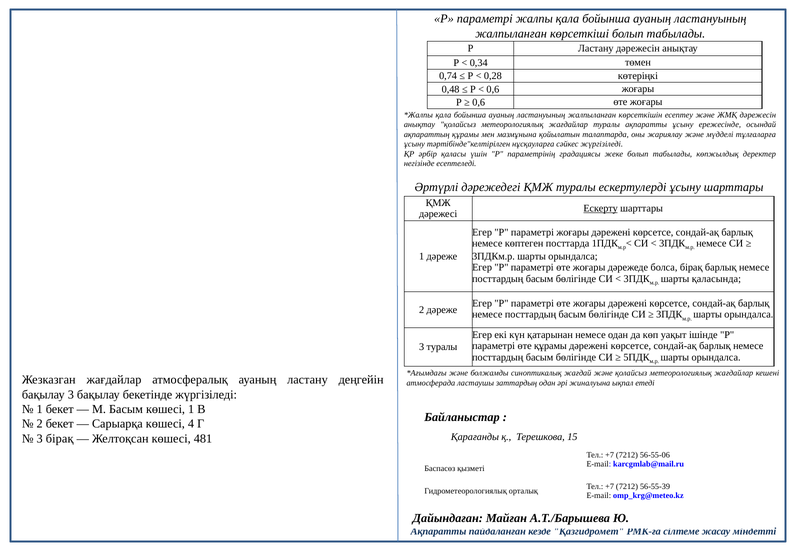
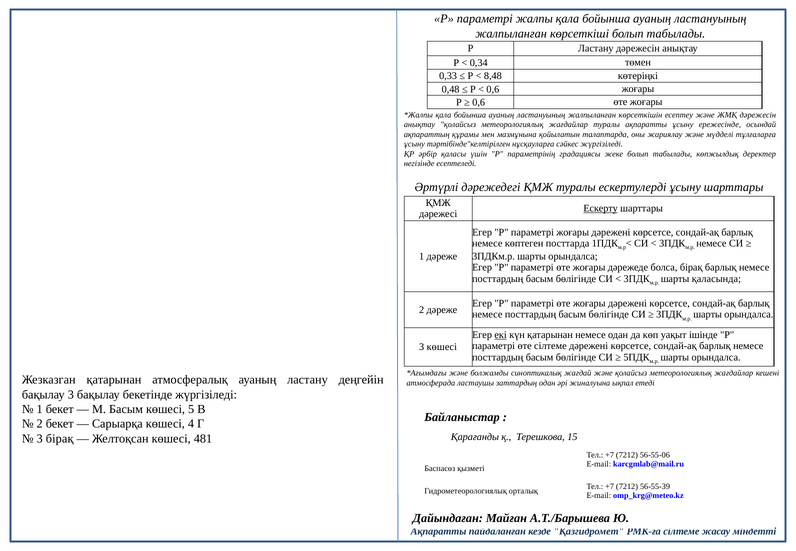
0,74: 0,74 -> 0,33 (448, 76)
0,28: 0,28 -> 8,48 (493, 76)
екі underline: none -> present (501, 335)
өте құрамы: құрамы -> сілтеме (550, 346)
3 туралы: туралы -> көшесі (442, 347)
Жезказган жағдайлар: жағдайлар -> қатарынан (114, 380)
көшесі 1: 1 -> 5 (191, 409)
